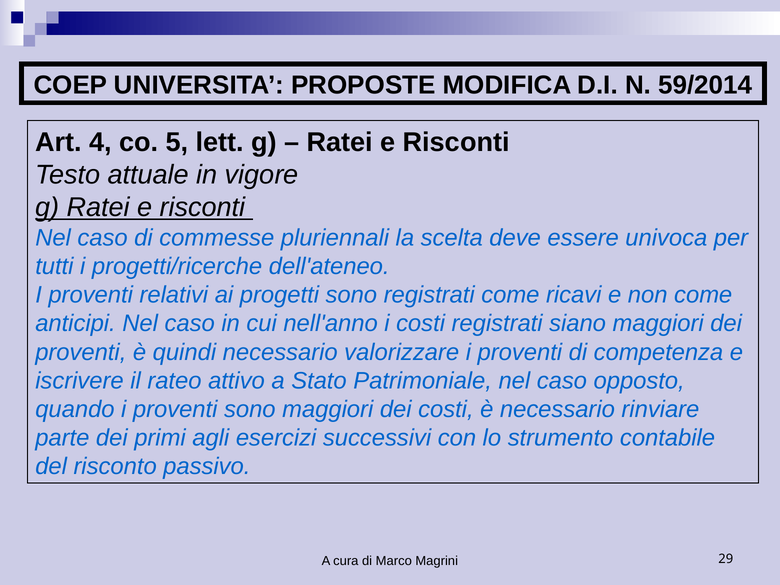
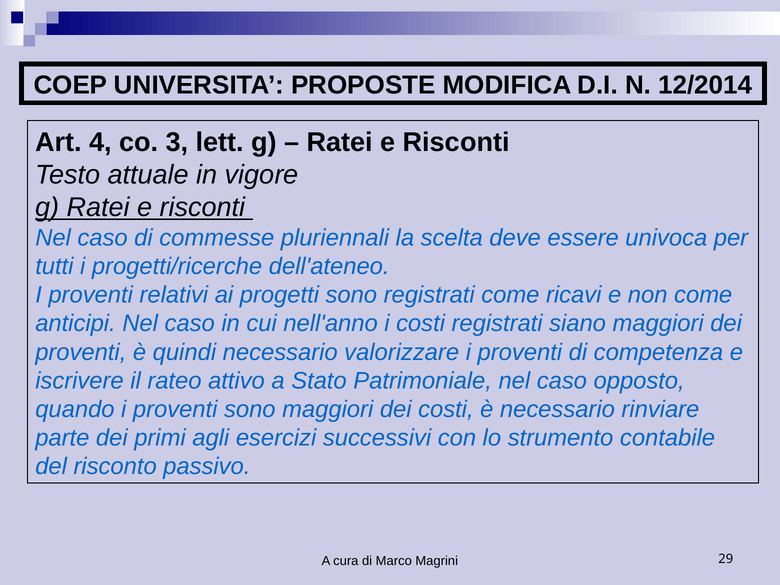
59/2014: 59/2014 -> 12/2014 (705, 85)
5: 5 -> 3 (177, 143)
